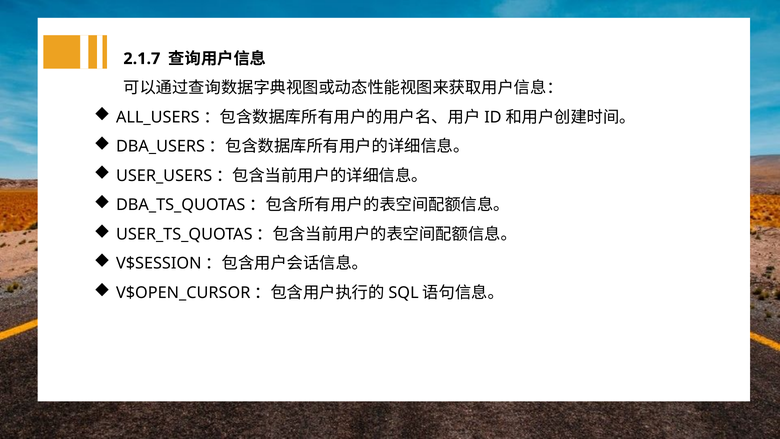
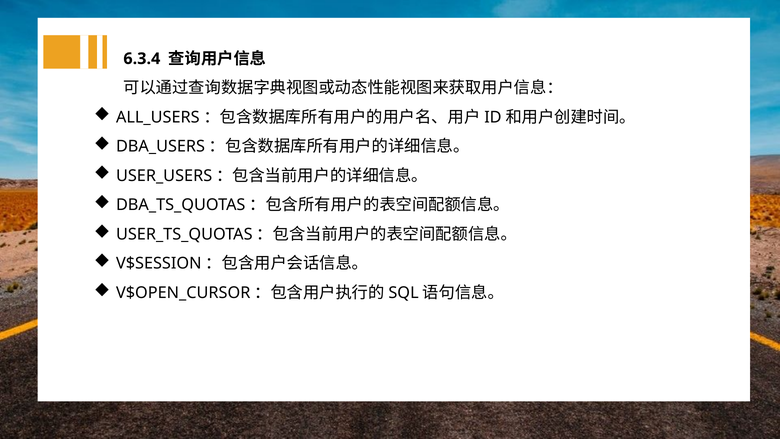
2.1.7: 2.1.7 -> 6.3.4 (142, 59)
